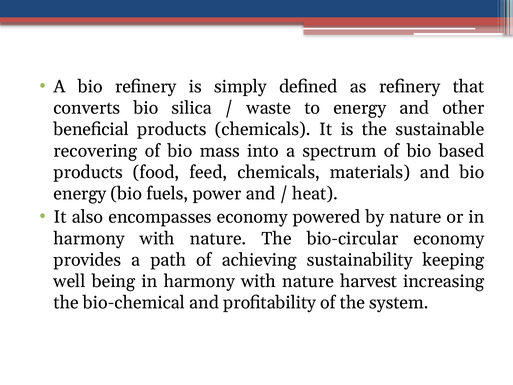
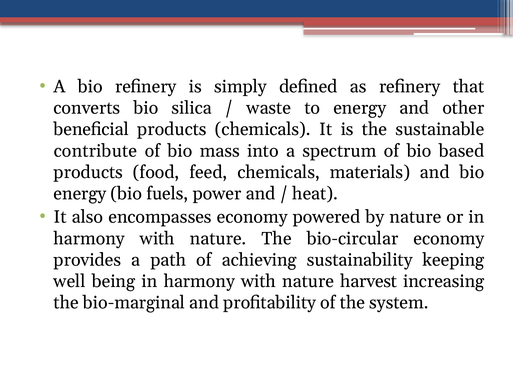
recovering: recovering -> contribute (95, 151)
bio-chemical: bio-chemical -> bio-marginal (134, 302)
